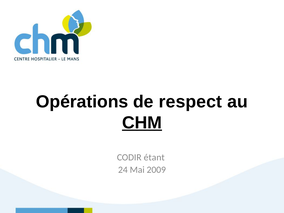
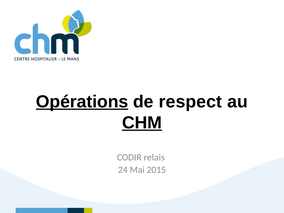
Opérations underline: none -> present (82, 102)
étant: étant -> relais (154, 157)
2009: 2009 -> 2015 (156, 170)
